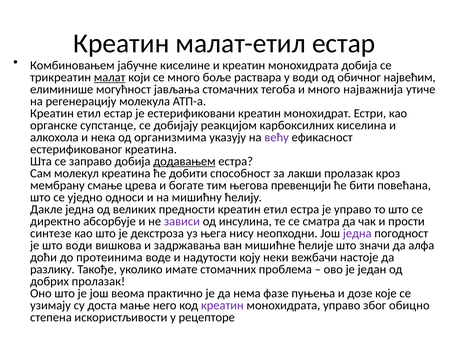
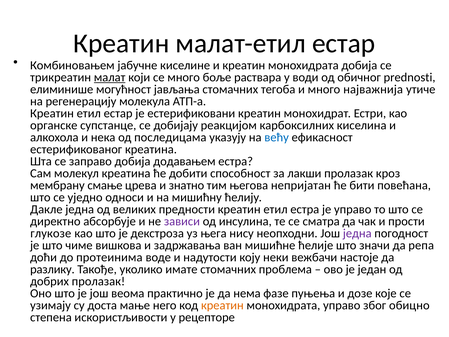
највећим: највећим -> prednosti (410, 77)
организмима: организмима -> последицама (170, 137)
већу colour: purple -> blue (277, 137)
додавањем underline: present -> none (184, 161)
богате: богате -> знатно (186, 185)
превенцији: превенцији -> непријатан (301, 185)
синтезе: синтезе -> глукозе (51, 233)
што води: води -> чиме (79, 245)
алфа: алфа -> репа (421, 245)
креатин colour: purple -> orange (222, 305)
